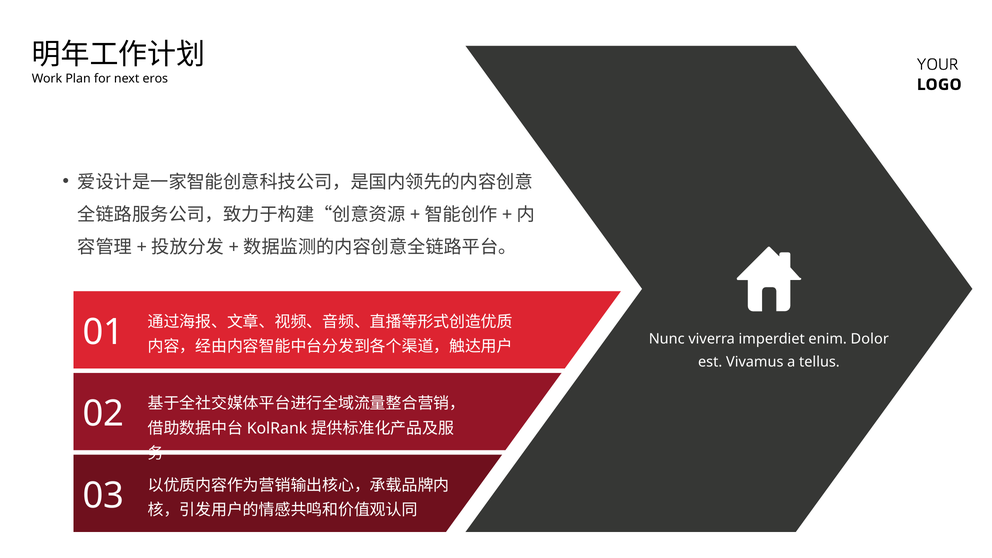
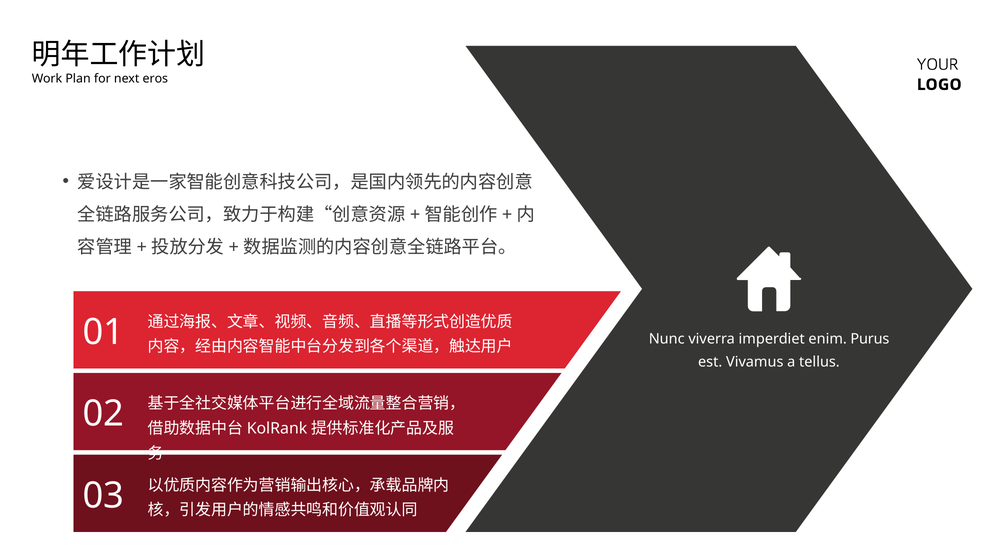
Dolor: Dolor -> Purus (870, 339)
